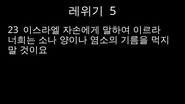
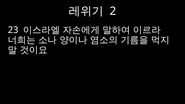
5: 5 -> 2 (113, 11)
